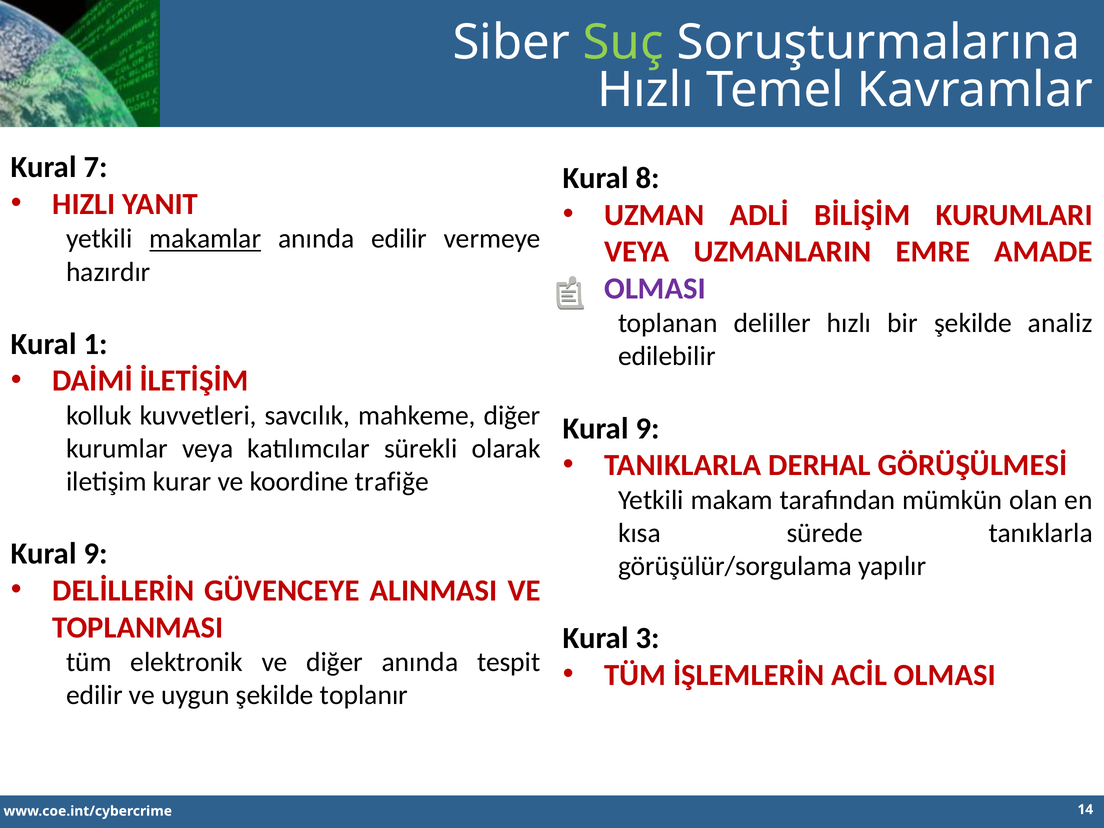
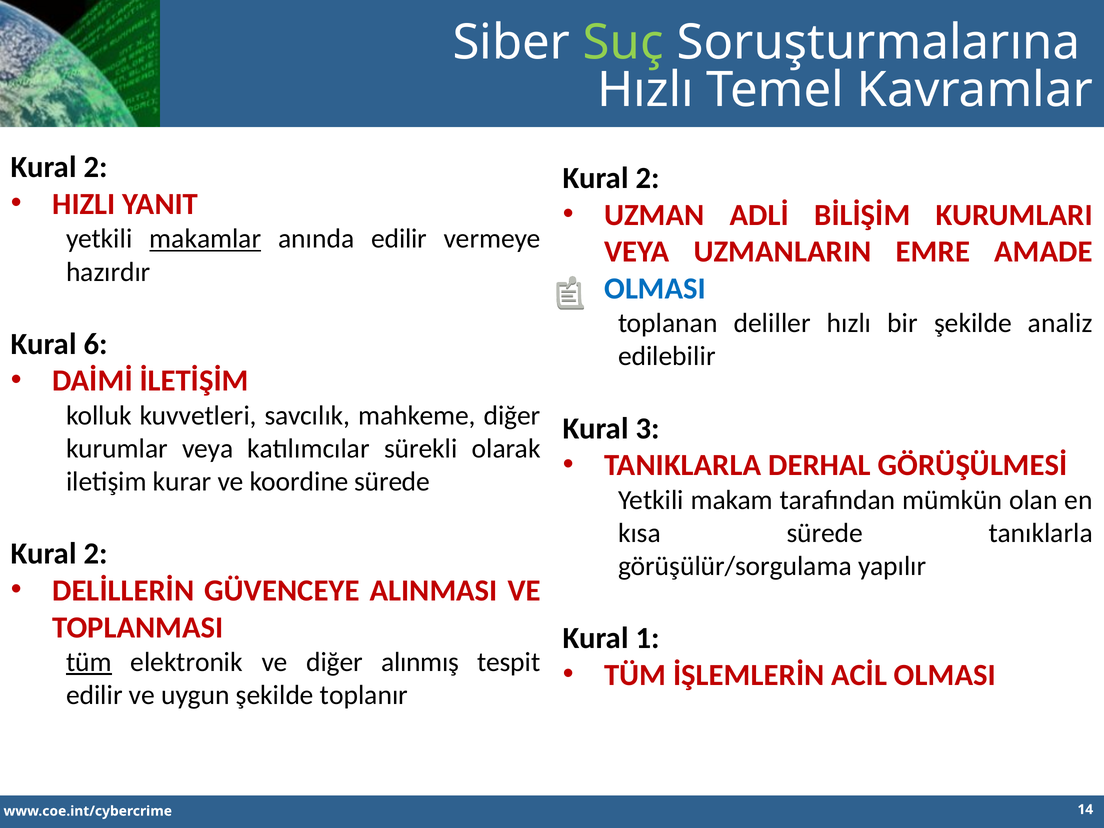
7: 7 -> 2 (96, 167)
8: 8 -> 2 (648, 178)
OLMASI colour: purple -> blue (655, 289)
1: 1 -> 6 (96, 344)
9: 9 -> 3 (648, 428)
koordine trafiğe: trafiğe -> sürede (392, 482)
9: 9 -> 2 (96, 554)
3: 3 -> 1 (648, 638)
tüm underline: none -> present (89, 662)
diğer anında: anında -> alınmış (420, 662)
